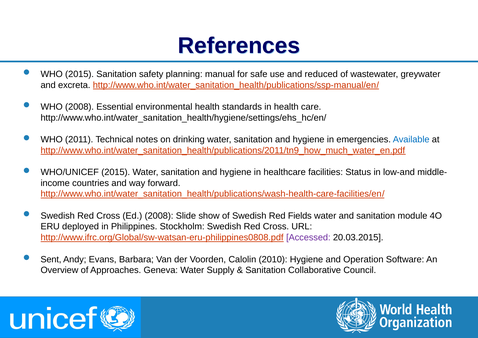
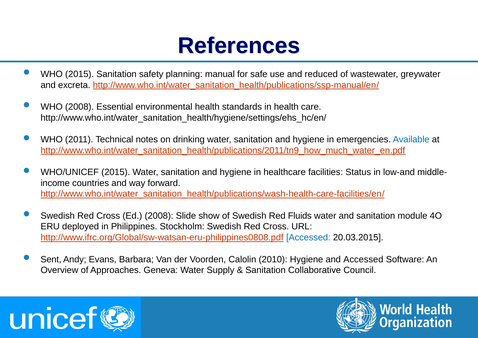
Fields: Fields -> Fluids (300, 216)
Accessed colour: purple -> blue (308, 238)
and Operation: Operation -> Accessed (363, 259)
